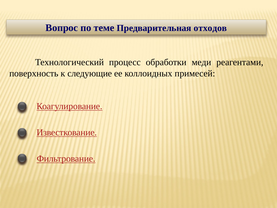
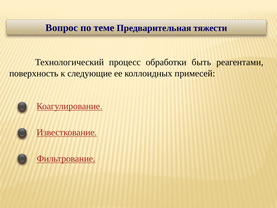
отходов: отходов -> тяжести (210, 28)
меди: меди -> быть (201, 62)
